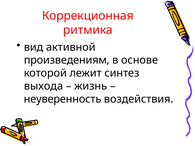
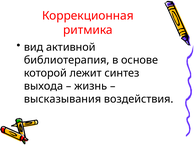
произведениям: произведениям -> библиотерапия (67, 60)
неуверенность: неуверенность -> высказывания (63, 99)
